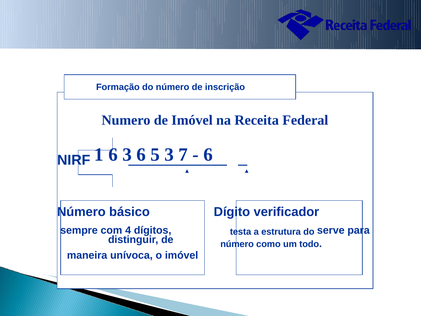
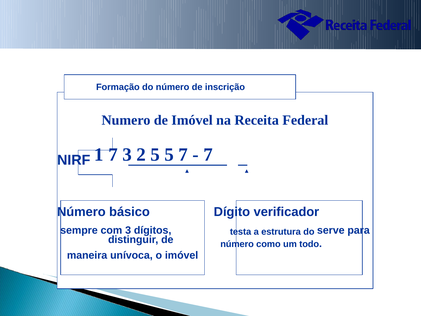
1 6: 6 -> 7 (113, 155)
3 6: 6 -> 2 (141, 155)
5 3: 3 -> 5 (169, 155)
6: 6 -> 7 (208, 155)
com 4: 4 -> 3 (128, 230)
